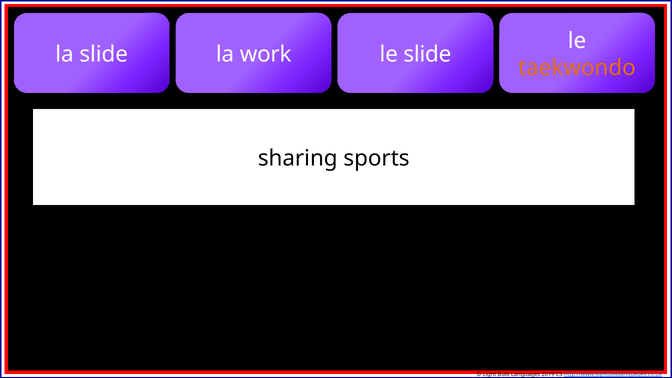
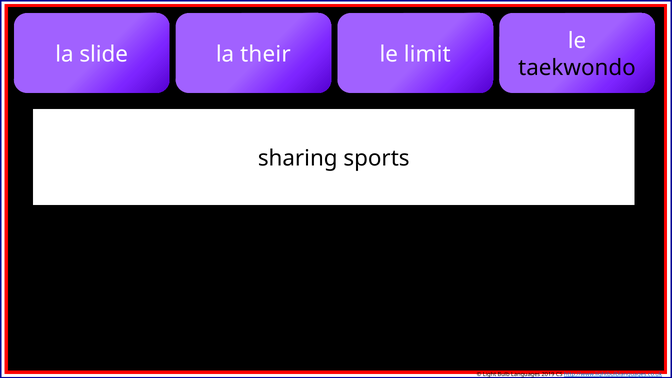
work: work -> their (265, 55)
le slide: slide -> limit (427, 55)
taekwondo colour: orange -> black (577, 68)
